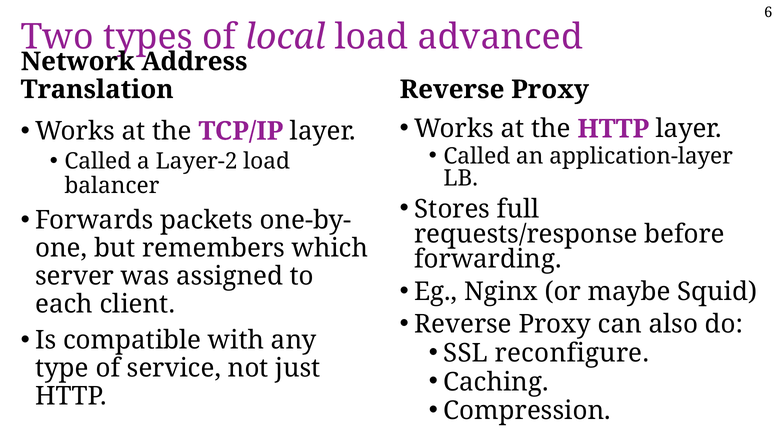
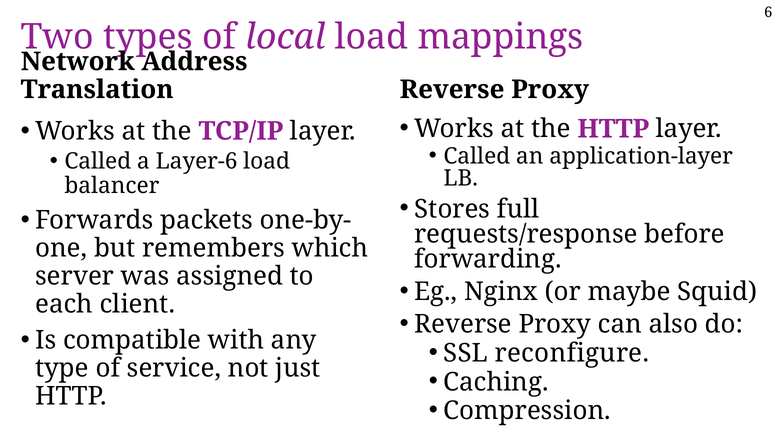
advanced: advanced -> mappings (500, 37)
Layer-2: Layer-2 -> Layer-6 (197, 162)
